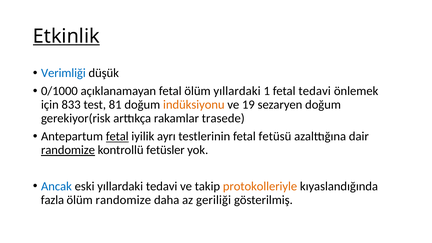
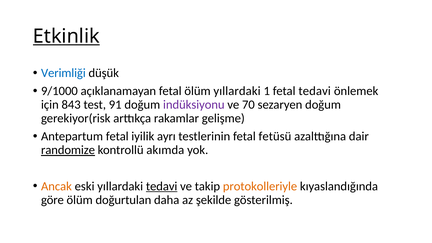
0/1000: 0/1000 -> 9/1000 (59, 91)
833: 833 -> 843 (71, 105)
81: 81 -> 91 (115, 105)
indüksiyonu colour: orange -> purple (194, 105)
19: 19 -> 70 (248, 105)
trasede: trasede -> gelişme (223, 118)
fetal underline: present -> none (117, 136)
fetüsler: fetüsler -> akımda (165, 150)
Ancak colour: blue -> orange (56, 186)
tedavi underline: none -> present (162, 186)
fazla: fazla -> göre (52, 200)
ölüm randomize: randomize -> doğurtulan (123, 200)
geriliği: geriliği -> şekilde (214, 200)
